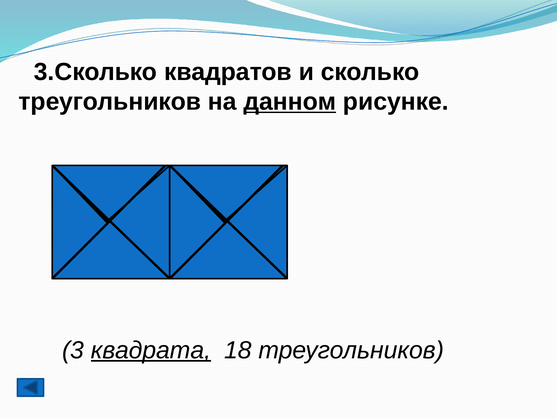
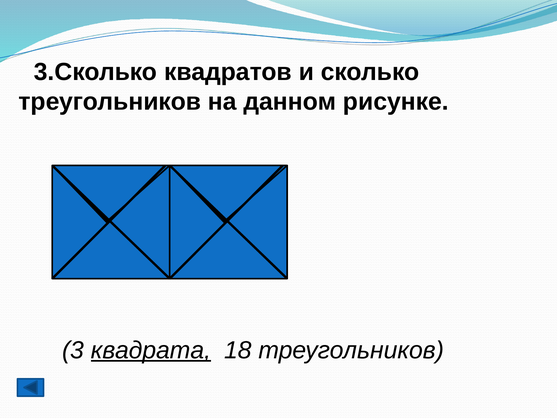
данном underline: present -> none (290, 102)
